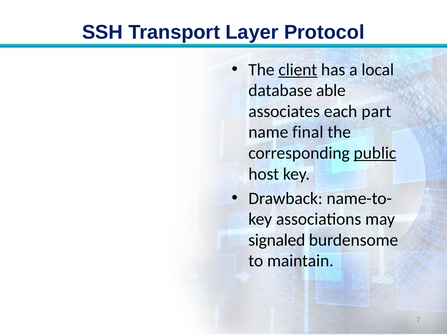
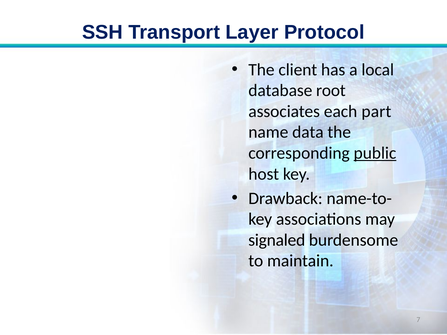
client underline: present -> none (298, 70)
able: able -> root (331, 91)
final: final -> data (308, 132)
